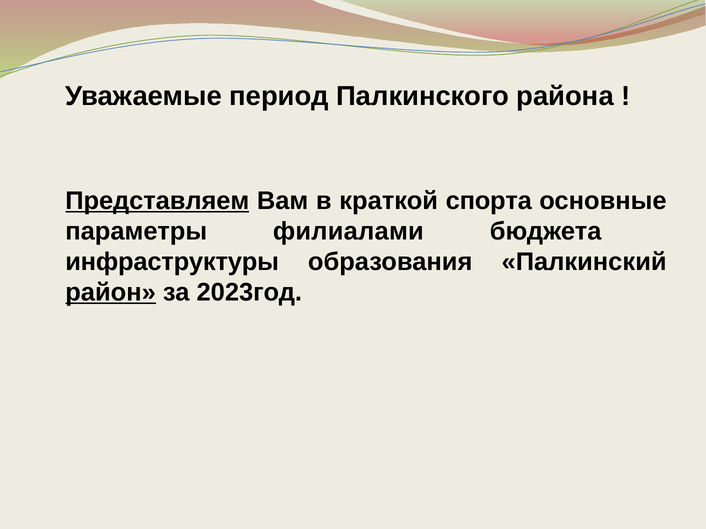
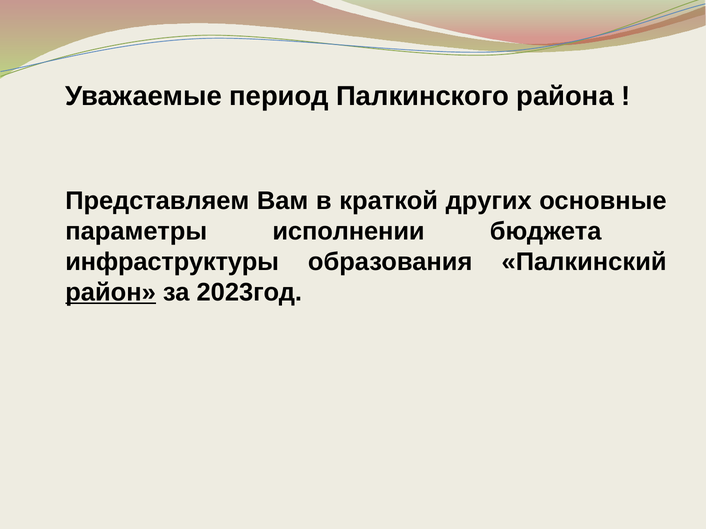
Представляем underline: present -> none (157, 201)
спорта: спорта -> других (489, 201)
филиалами: филиалами -> исполнении (349, 232)
